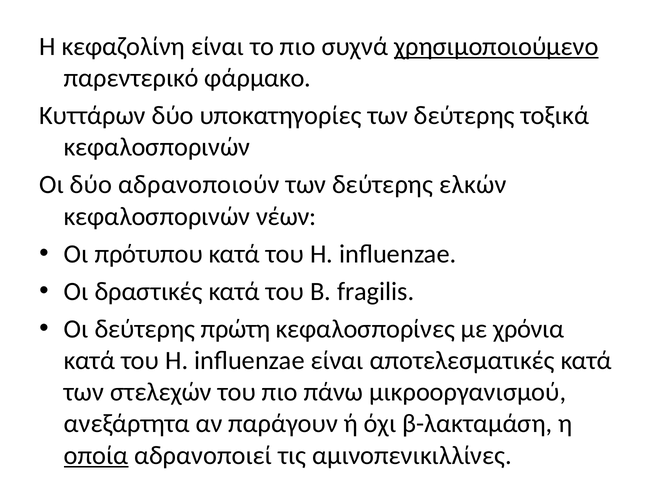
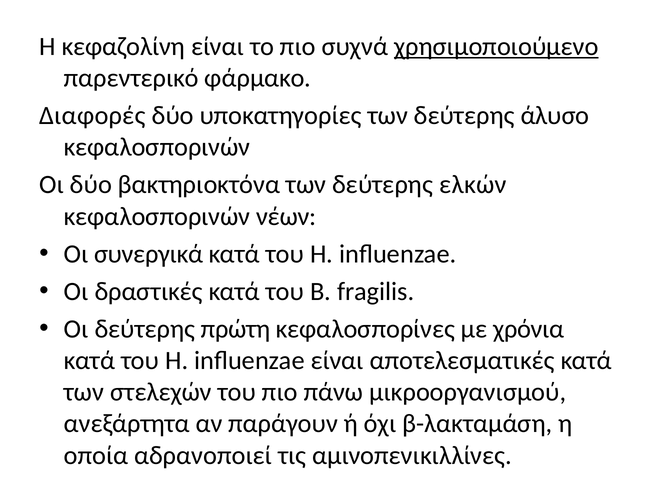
Κυττάρων: Κυττάρων -> Διαφορές (92, 116)
τοξικά: τοξικά -> άλυσο (555, 116)
αδρανοποιούν: αδρανοποιούν -> βακτηριοκτόνα (199, 185)
πρότυπου: πρότυπου -> συνεργικά (149, 254)
οποία underline: present -> none (96, 456)
